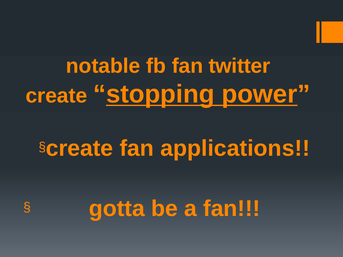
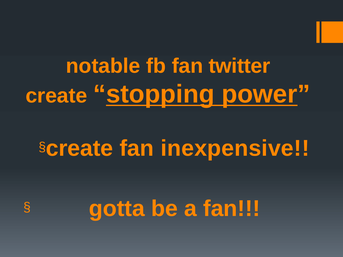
applications: applications -> inexpensive (235, 149)
